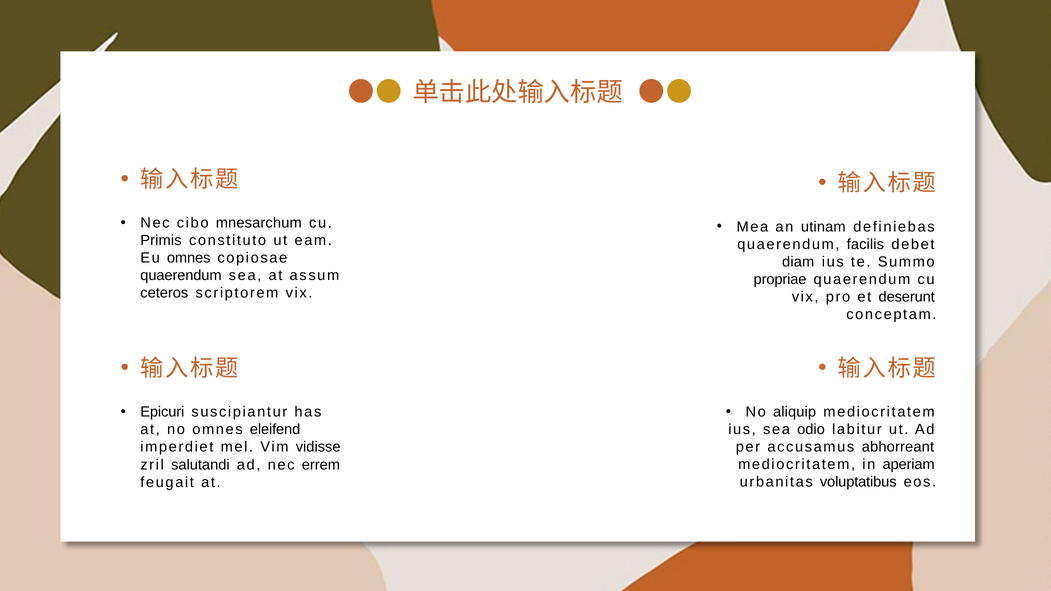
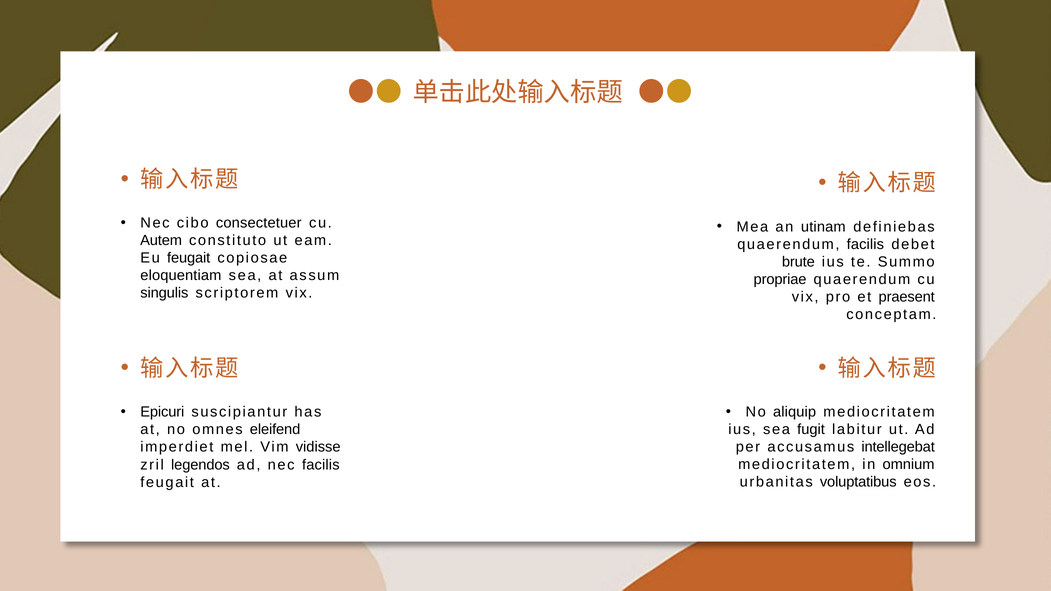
mnesarchum: mnesarchum -> consectetuer (259, 223)
Primis: Primis -> Autem (161, 241)
Eu omnes: omnes -> feugait (189, 258)
diam: diam -> brute (798, 262)
quaerendum: quaerendum -> eloquentiam (181, 276)
ceteros: ceteros -> singulis (164, 293)
deserunt: deserunt -> praesent (907, 297)
odio: odio -> fugit (811, 430)
abhorreant: abhorreant -> intellegebat (898, 447)
aperiam: aperiam -> omnium (909, 465)
salutandi: salutandi -> legendos (200, 465)
nec errem: errem -> facilis (321, 465)
